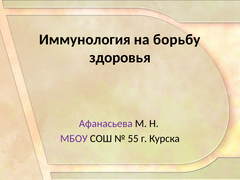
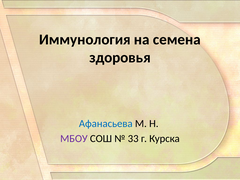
борьбу: борьбу -> семена (177, 39)
Афанасьева colour: purple -> blue (106, 124)
55: 55 -> 33 (133, 139)
